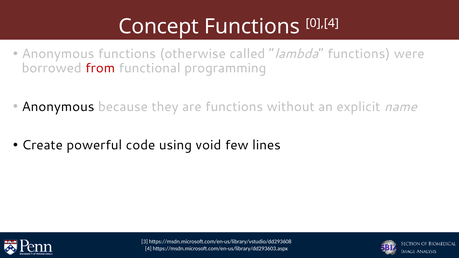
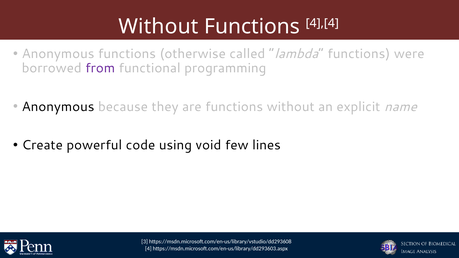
Concept: Concept -> Without (159, 26)
0],[4: 0],[4 -> 4],[4 (322, 23)
from colour: red -> purple (100, 68)
